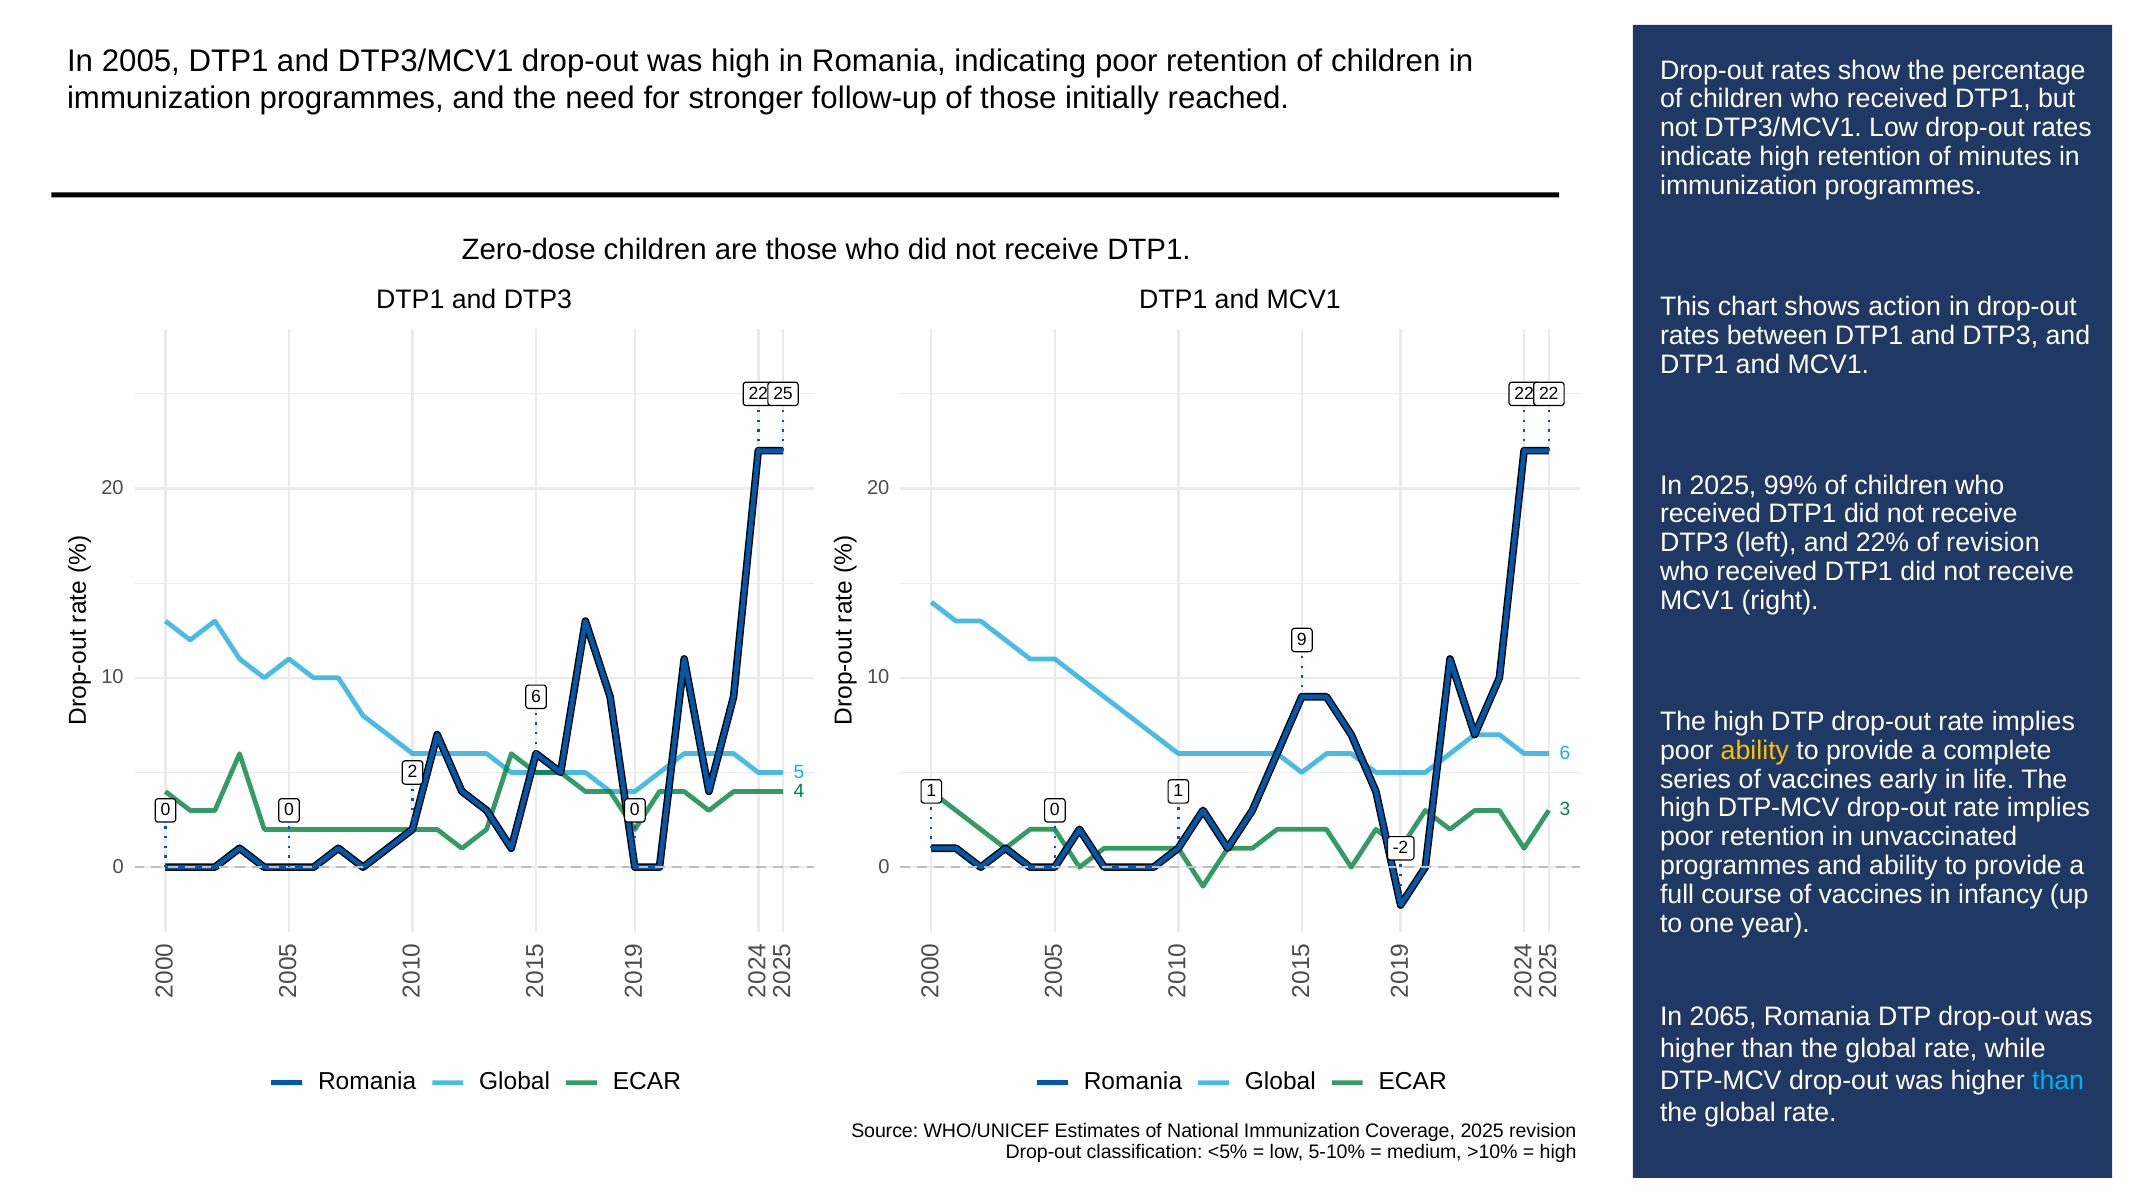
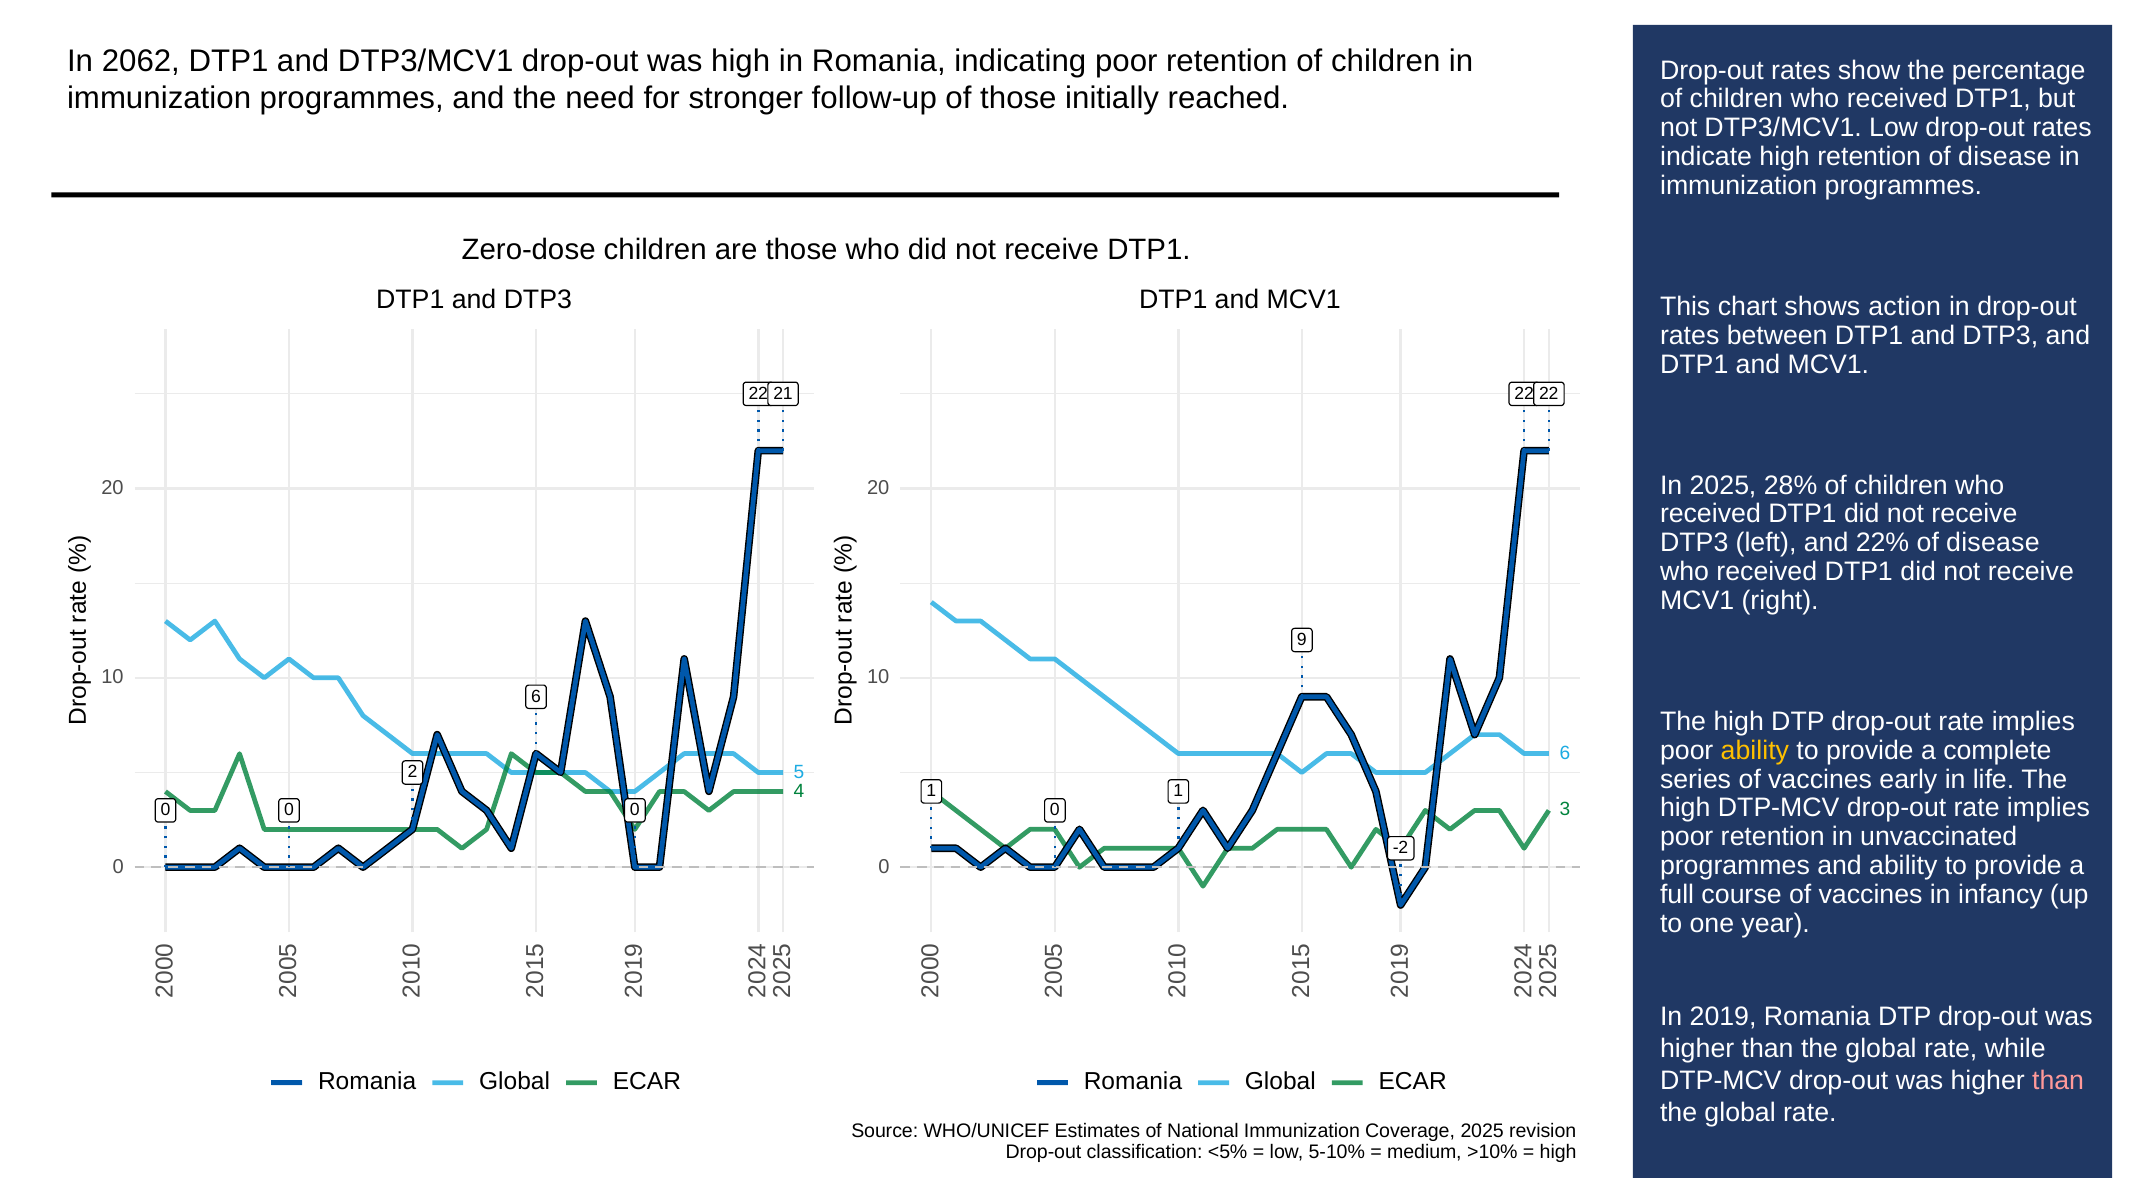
2005: 2005 -> 2062 (141, 61)
retention of minutes: minutes -> disease (2005, 157)
25: 25 -> 21 (783, 393)
99%: 99% -> 28% (1791, 485)
22% of revision: revision -> disease (1993, 543)
2065: 2065 -> 2019 (1723, 1017)
than colour: light blue -> pink (2058, 1081)
